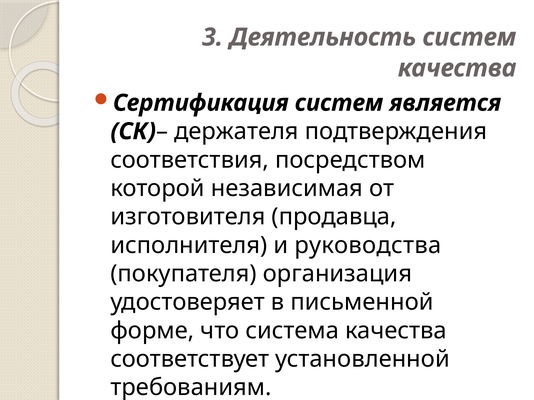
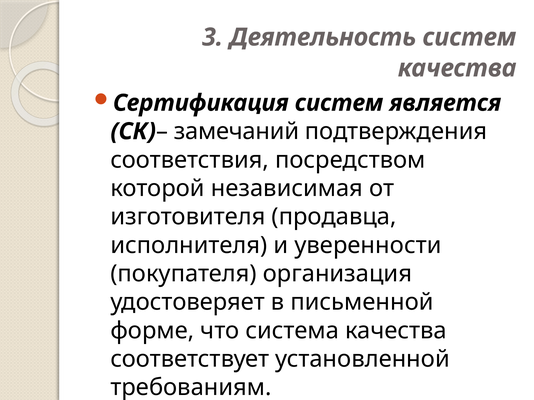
держателя: держателя -> замечаний (236, 132)
руководства: руководства -> уверенности (368, 246)
